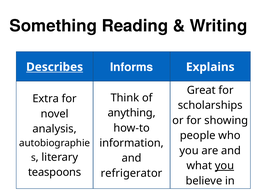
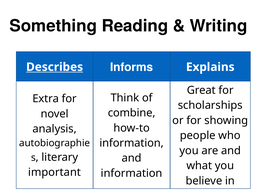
anything: anything -> combine (132, 113)
you underline: present -> none (225, 165)
teaspoons: teaspoons -> important (55, 172)
refrigerator: refrigerator -> information (132, 173)
